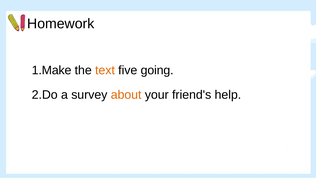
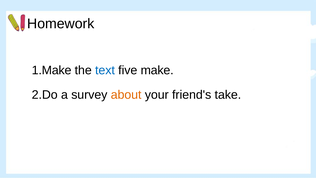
text colour: orange -> blue (105, 70)
going: going -> make (157, 70)
help: help -> take (228, 95)
